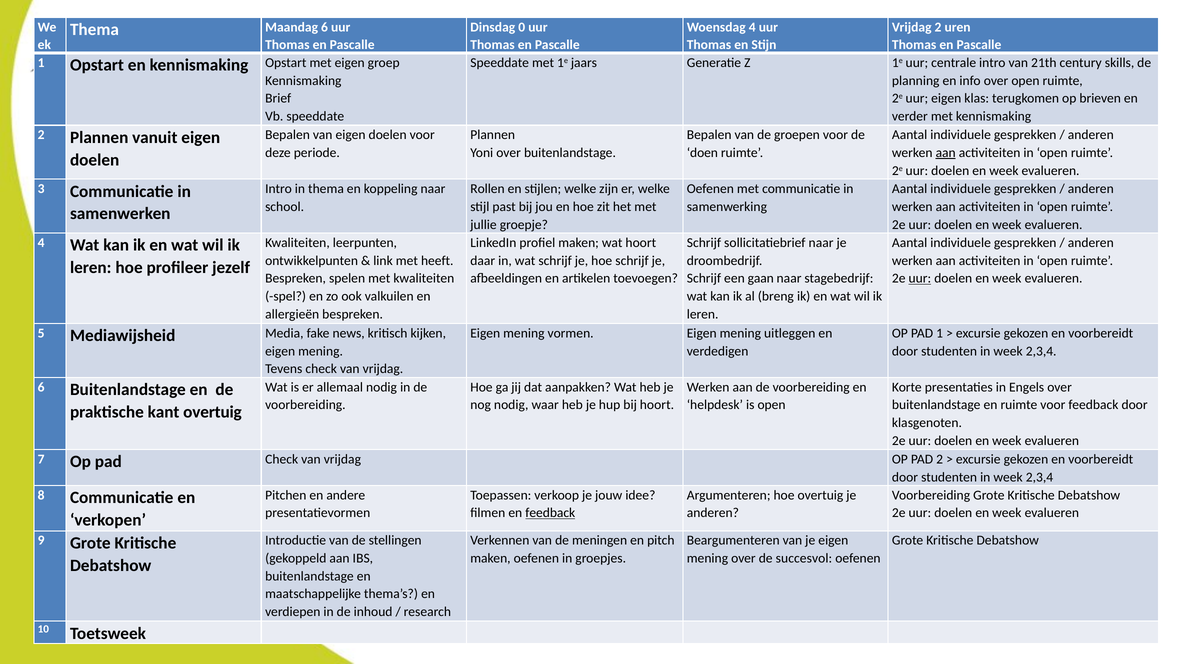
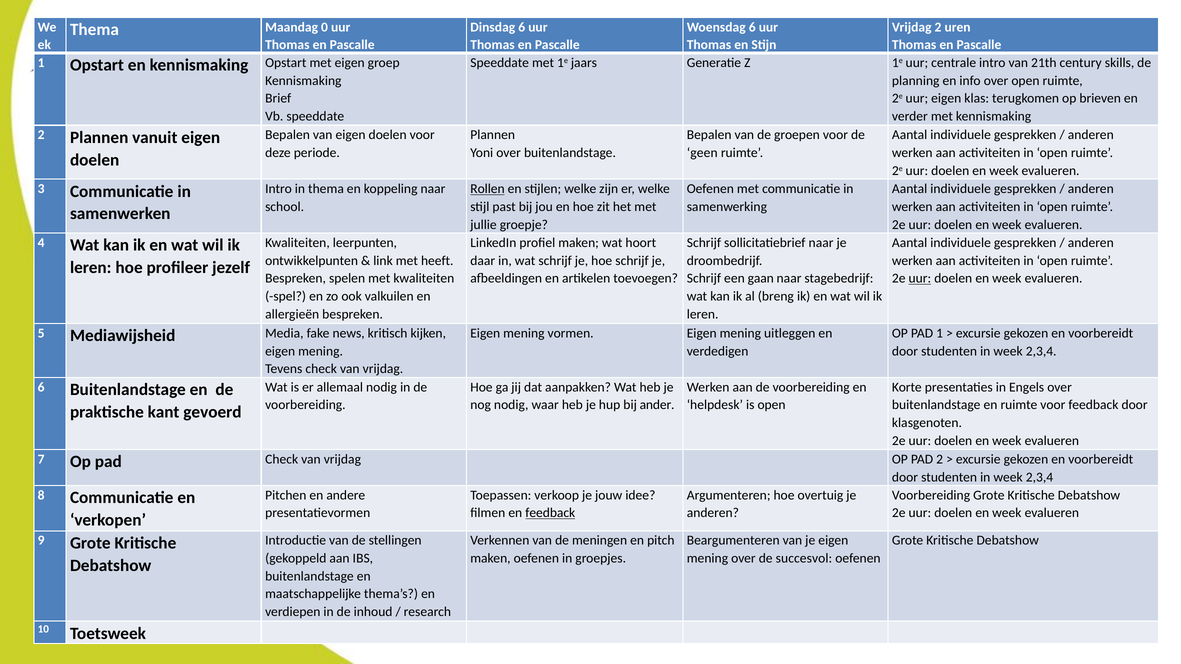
Dinsdag 0: 0 -> 6 (522, 27)
Woensdag 4: 4 -> 6 (752, 27)
Maandag 6: 6 -> 0 (325, 27)
doen: doen -> geen (702, 153)
aan underline: present -> none (946, 153)
Rollen underline: none -> present (487, 189)
bij hoort: hoort -> ander (657, 405)
kant overtuig: overtuig -> gevoerd (212, 412)
